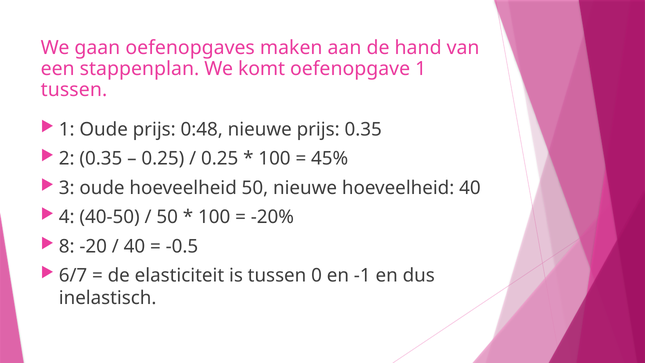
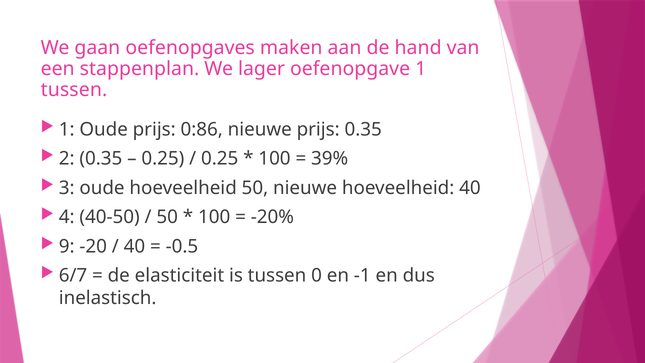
komt: komt -> lager (262, 69)
0:48: 0:48 -> 0:86 (202, 129)
45%: 45% -> 39% (330, 159)
8: 8 -> 9 (67, 246)
